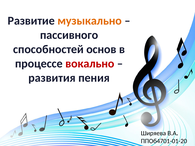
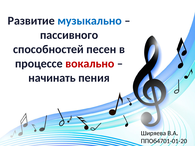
музыкально colour: orange -> blue (90, 21)
основ: основ -> песен (101, 49)
развития: развития -> начинать (52, 78)
